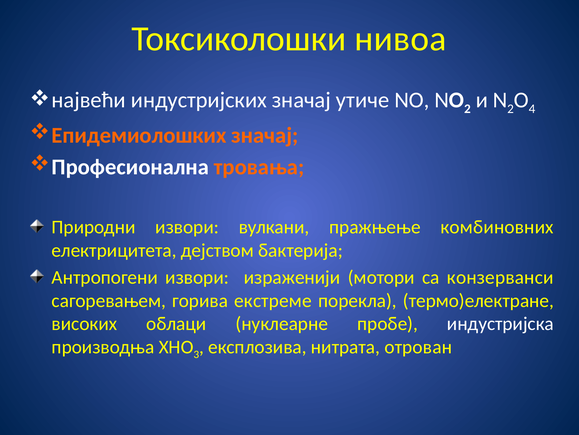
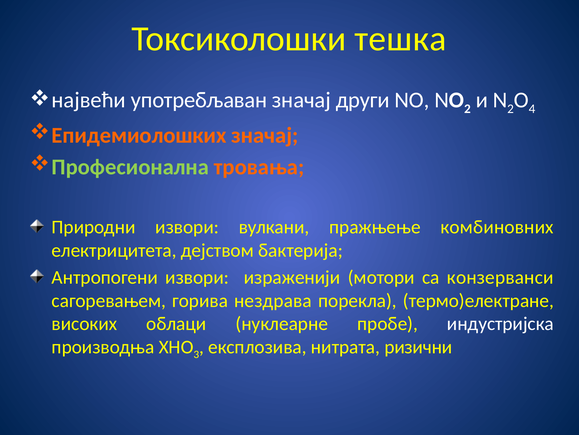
нивоа: нивоа -> тешка (400, 39)
индустријских: индустријских -> употребљаван (199, 100)
утиче: утиче -> други (363, 100)
Професионална colour: white -> light green (130, 167)
екстреме: екстреме -> нездрава (273, 300)
отрован: отрован -> ризични (418, 346)
